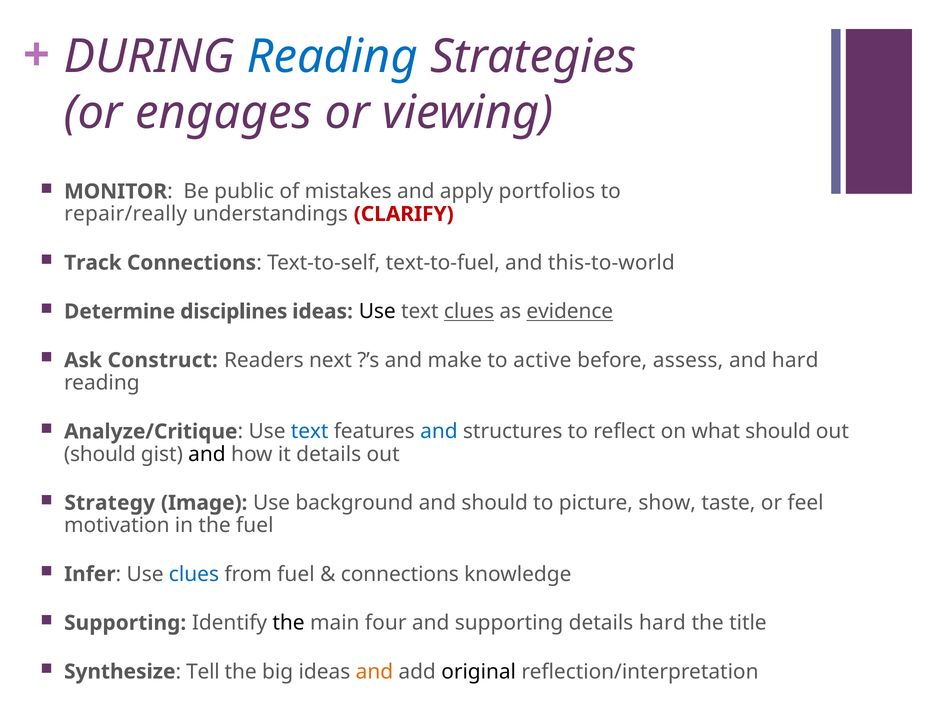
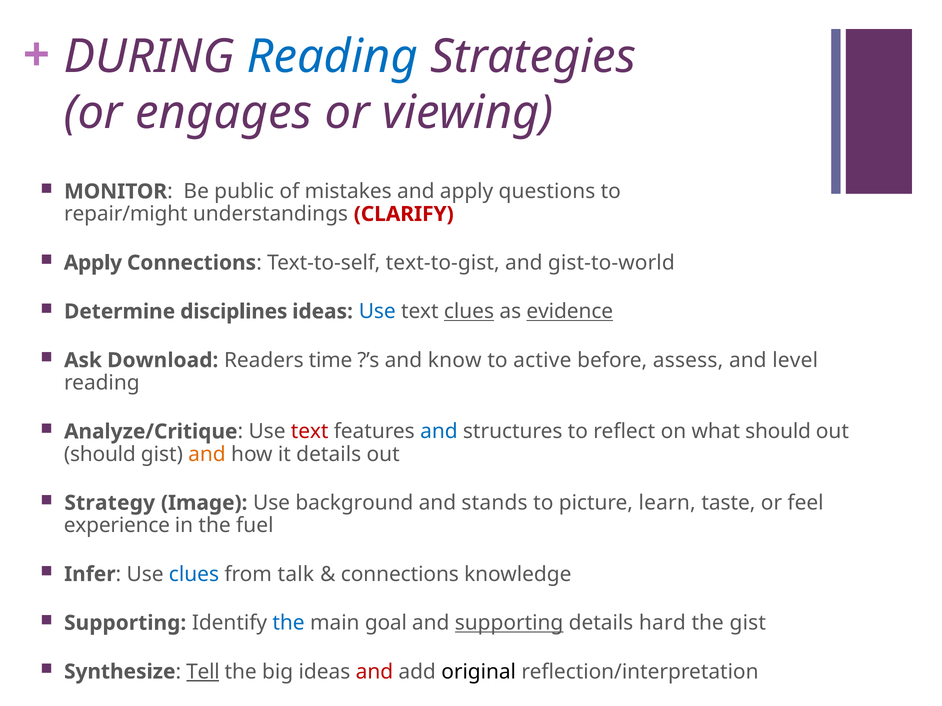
portfolios: portfolios -> questions (547, 192)
repair/really: repair/really -> repair/might (126, 214)
Track: Track -> Apply (93, 263)
text-to-fuel: text-to-fuel -> text-to-gist (443, 263)
this-to-world: this-to-world -> gist-to-world (611, 263)
Use colour: black -> blue (377, 312)
Construct: Construct -> Download (163, 361)
next: next -> time (331, 361)
make: make -> know (455, 361)
and hard: hard -> level (795, 361)
text colour: blue -> red (310, 432)
and colour: black -> orange (207, 454)
and should: should -> stands (495, 503)
show: show -> learn (667, 503)
motivation: motivation -> experience (117, 526)
from fuel: fuel -> talk (296, 575)
the colour: black -> blue (289, 623)
four: four -> goal (386, 623)
supporting underline: none -> present (509, 623)
the title: title -> gist (748, 623)
Tell underline: none -> present (203, 672)
and colour: orange -> red (374, 672)
